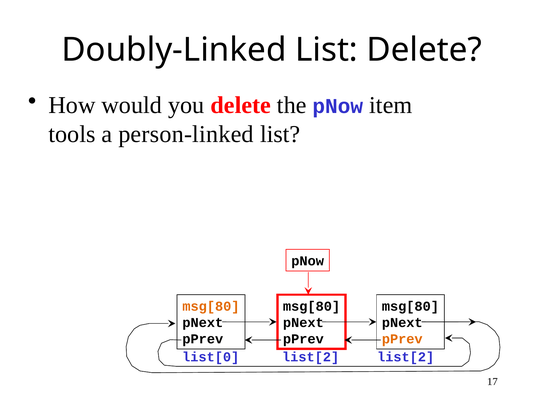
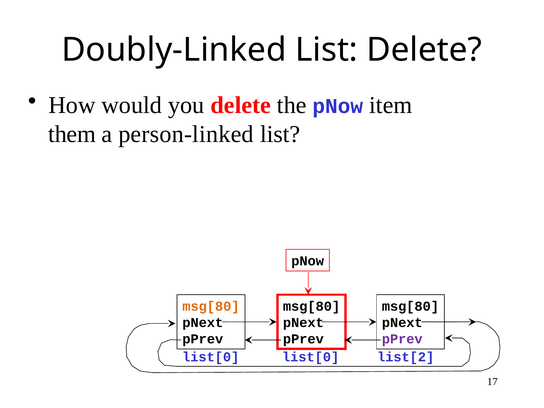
tools: tools -> them (72, 134)
pPrev colour: orange -> purple (402, 339)
list[0 list[2: list[2 -> list[0 (311, 357)
